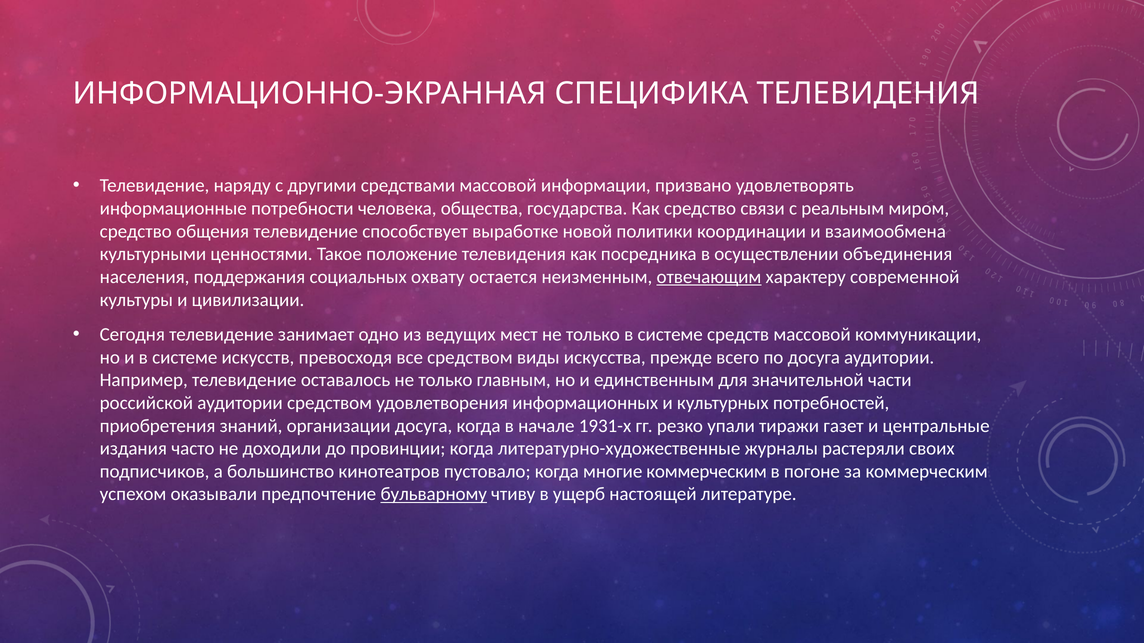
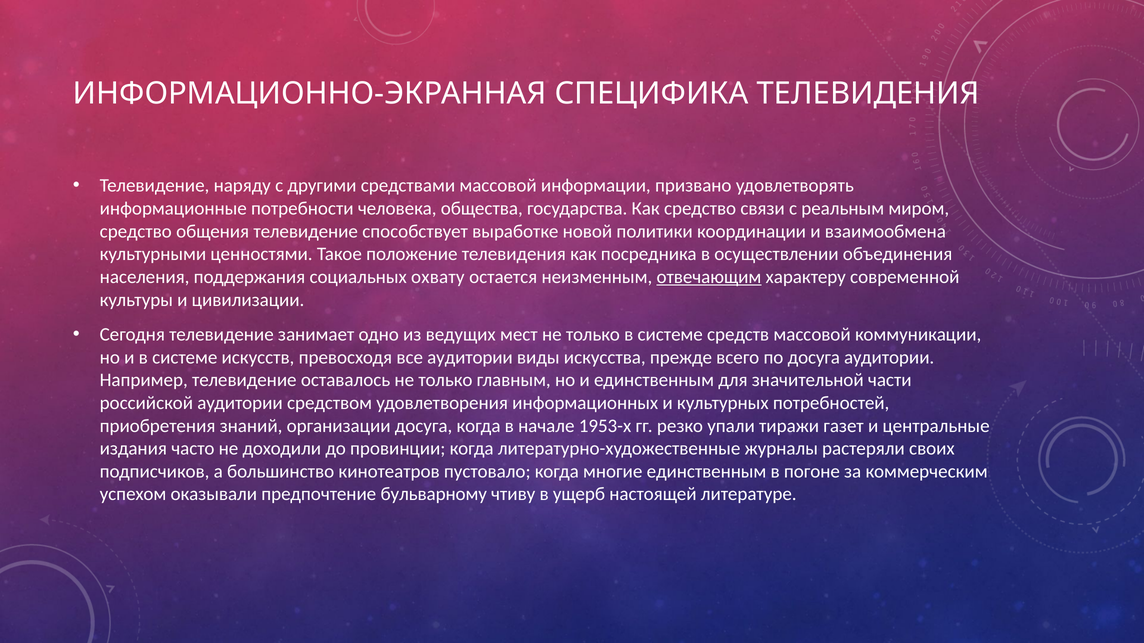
все средством: средством -> аудитории (470, 358)
1931-х: 1931-х -> 1953-х (605, 426)
многие коммерческим: коммерческим -> единственным (706, 472)
бульварному underline: present -> none (434, 495)
